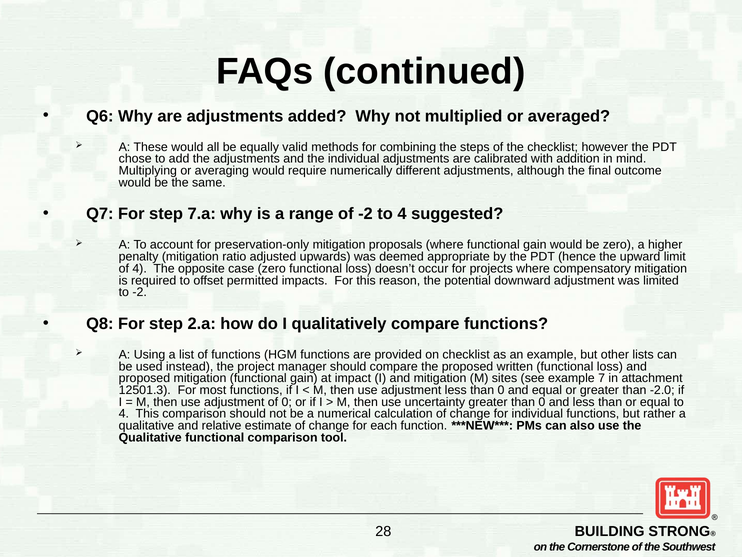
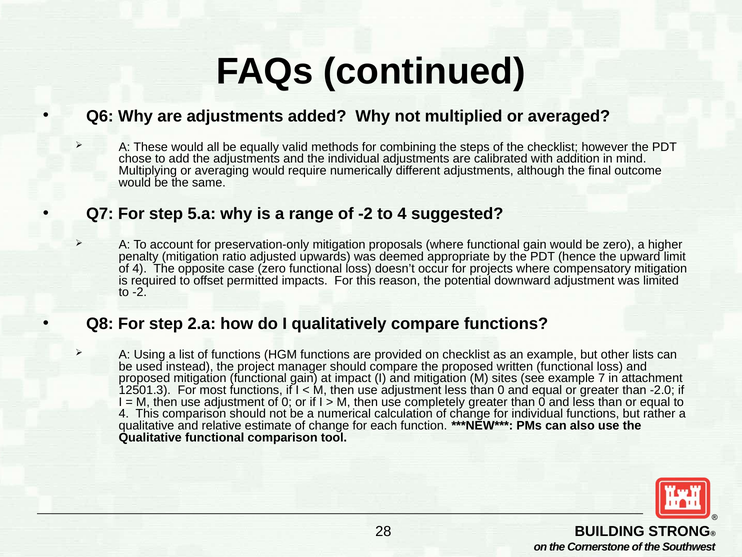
7.a: 7.a -> 5.a (202, 214)
uncertainty: uncertainty -> completely (435, 402)
